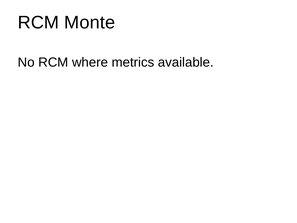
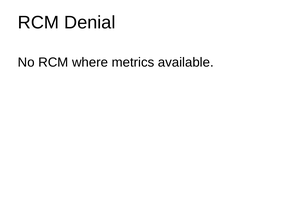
Monte: Monte -> Denial (90, 23)
